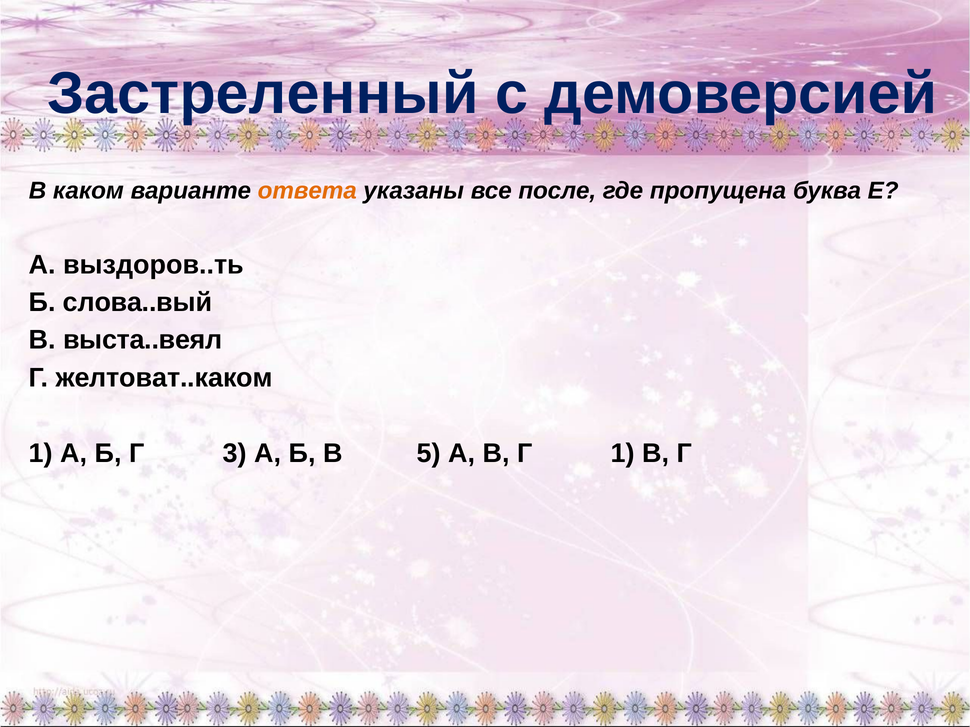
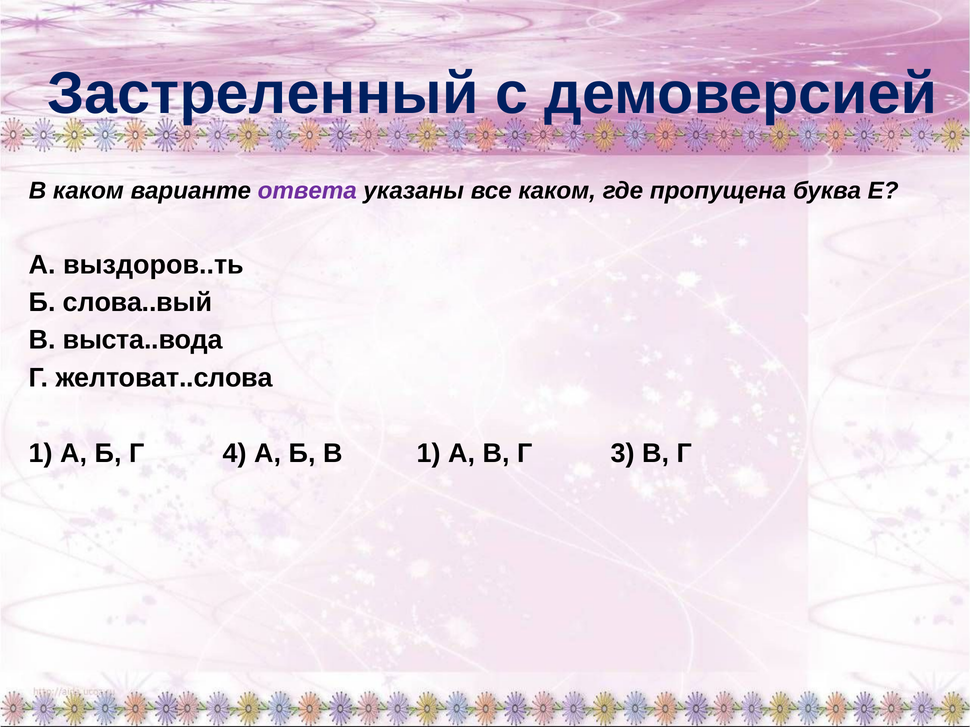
ответа colour: orange -> purple (307, 191)
все после: после -> каком (557, 191)
выста..веял: выста..веял -> выста..вода (143, 340)
желтоват..каком: желтоват..каком -> желтоват..слова (164, 378)
3: 3 -> 4 (235, 454)
В 5: 5 -> 1 (429, 454)
Г 1: 1 -> 3 (623, 454)
